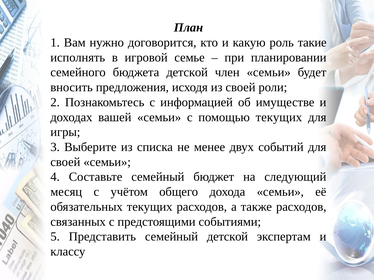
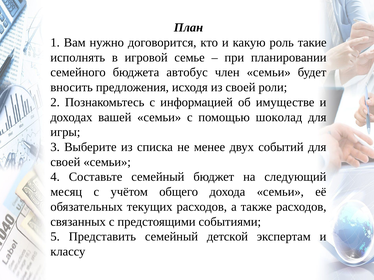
бюджета детской: детской -> автобус (187, 72)
помощью текущих: текущих -> шоколад (279, 117)
